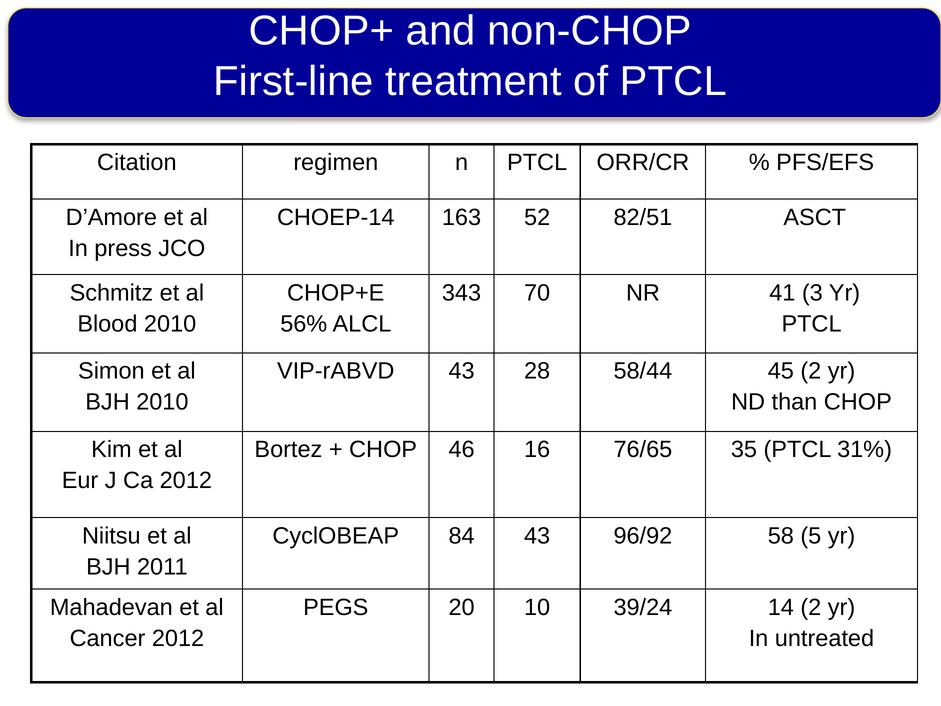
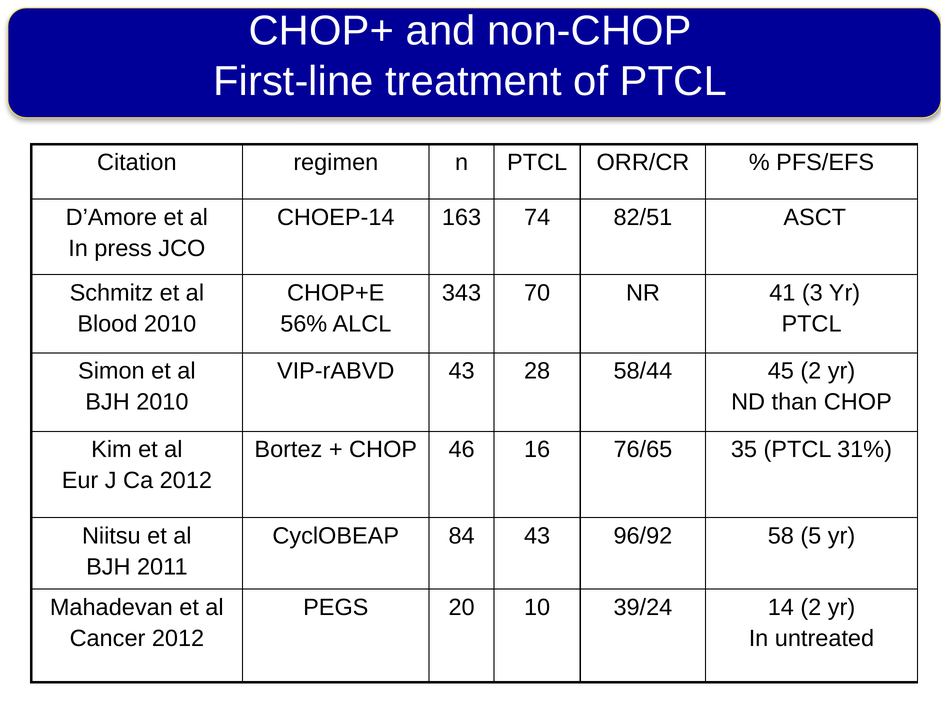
52: 52 -> 74 (537, 217)
